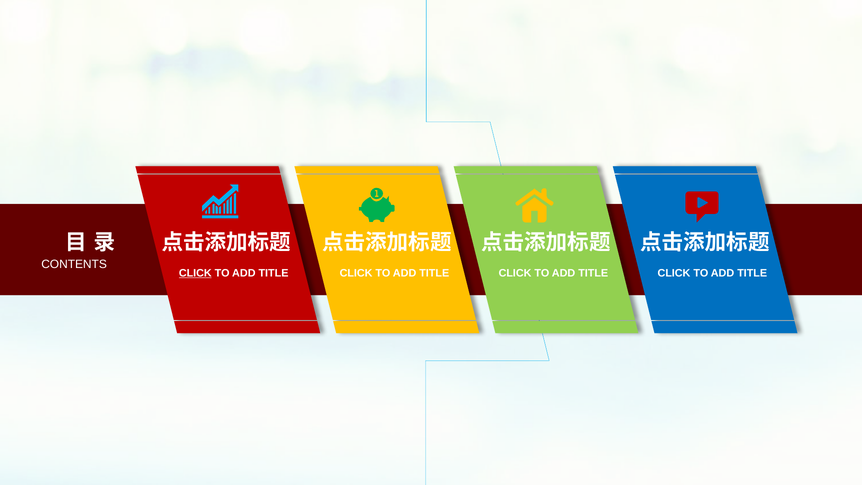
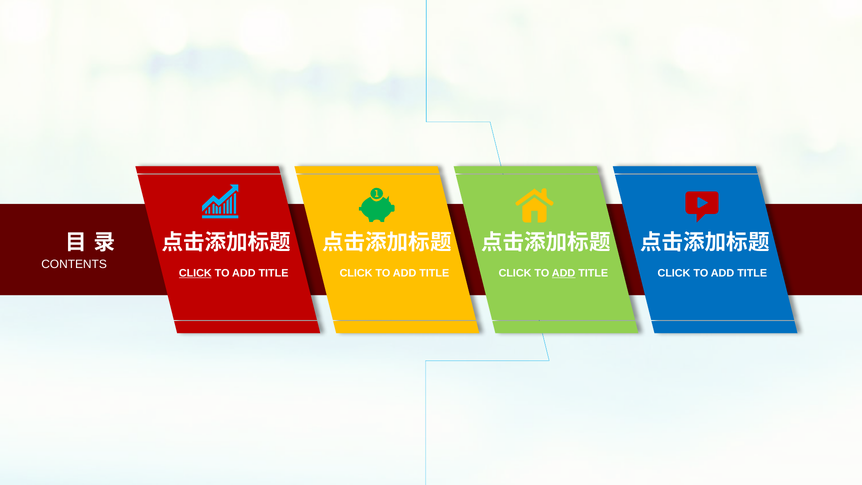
ADD underline: none -> present (564, 273)
